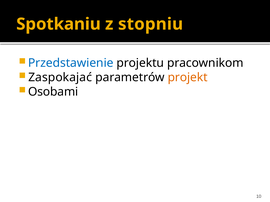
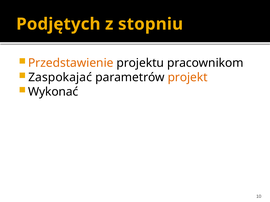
Spotkaniu: Spotkaniu -> Podjętych (58, 24)
Przedstawienie colour: blue -> orange (71, 63)
Osobami: Osobami -> Wykonać (53, 92)
